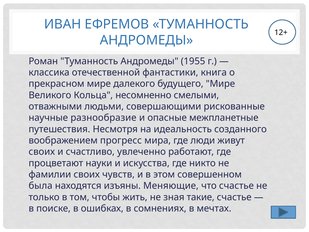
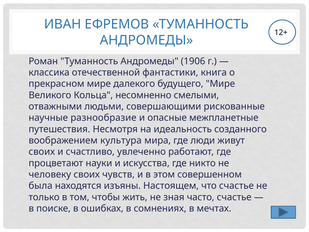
1955: 1955 -> 1906 (193, 61)
прогресс: прогресс -> культура (121, 140)
фамилии: фамилии -> человеку (50, 174)
Меняющие: Меняющие -> Настоящем (171, 186)
такие: такие -> часто (201, 197)
